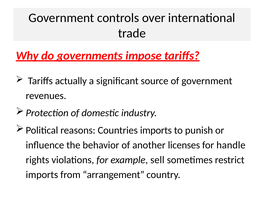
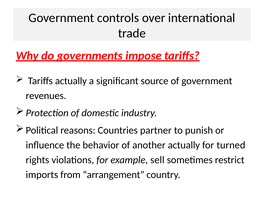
Countries imports: imports -> partner (156, 130)
another licenses: licenses -> actually (184, 145)
handle: handle -> turned (231, 145)
